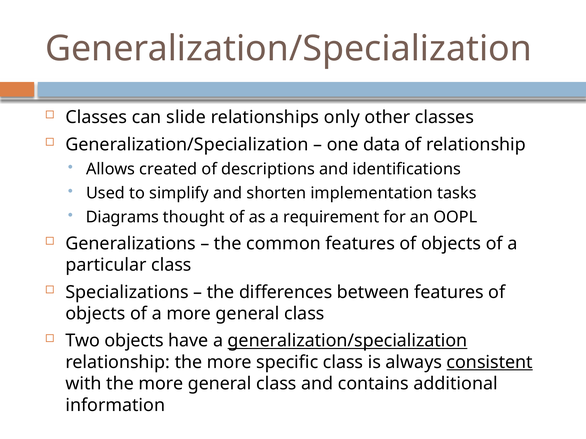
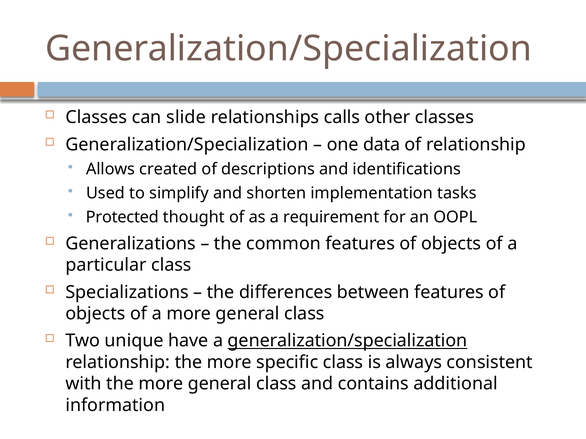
only: only -> calls (342, 117)
Diagrams: Diagrams -> Protected (122, 218)
Two objects: objects -> unique (134, 341)
consistent underline: present -> none (490, 363)
